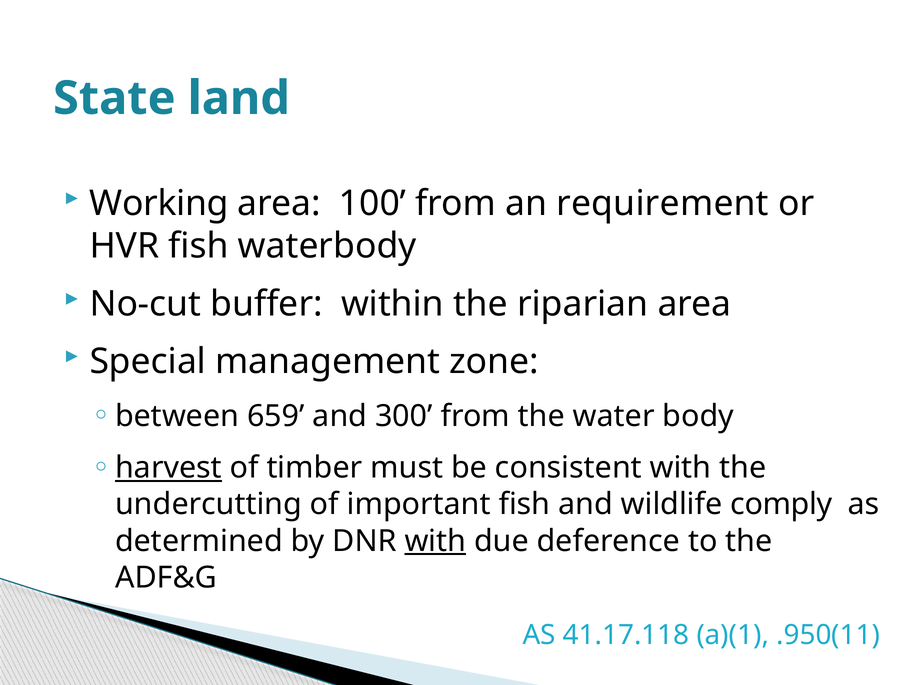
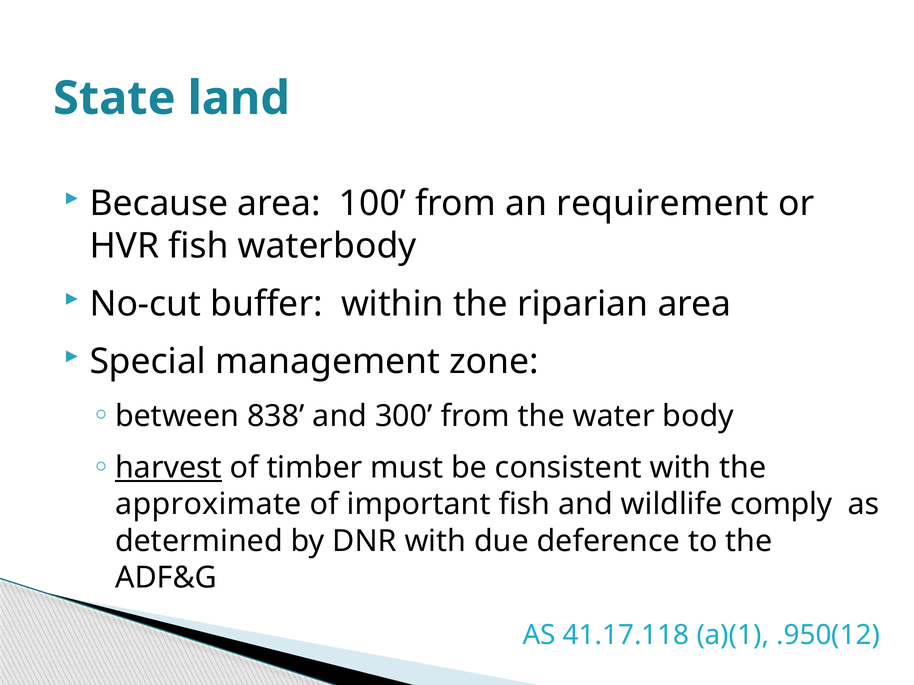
Working: Working -> Because (159, 203)
659: 659 -> 838 (276, 416)
undercutting: undercutting -> approximate (208, 505)
with underline: present -> none (435, 541)
.950(11: .950(11 -> .950(12 (828, 636)
